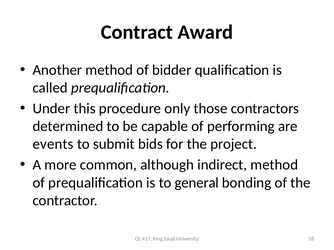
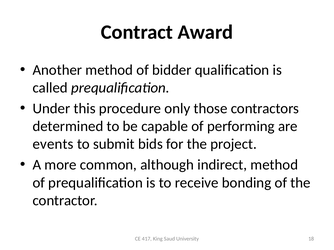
general: general -> receive (197, 183)
